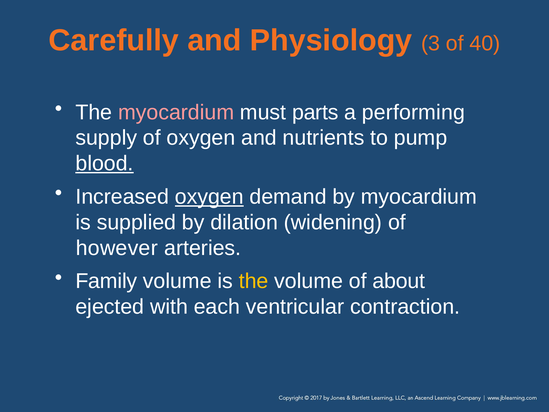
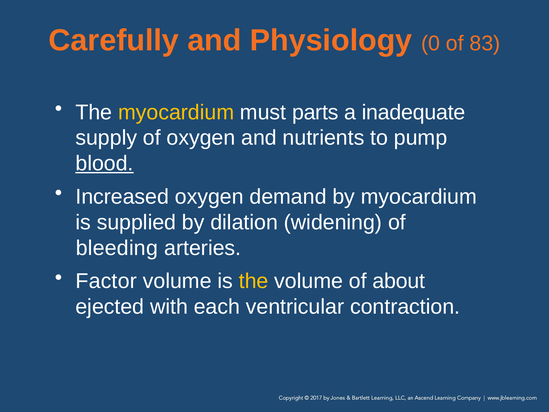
3: 3 -> 0 (431, 43)
40: 40 -> 83 (485, 43)
myocardium colour: pink -> yellow (176, 112)
performing: performing -> inadequate (414, 112)
oxygen underline: present -> none (209, 197)
however: however -> bleeding (117, 248)
Family: Family -> Factor (106, 281)
